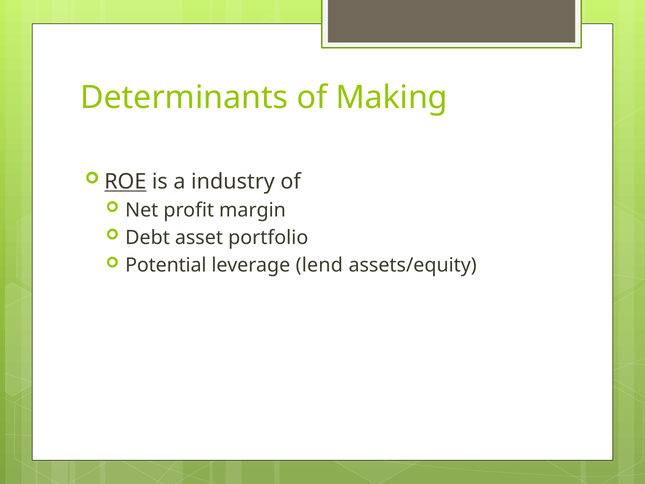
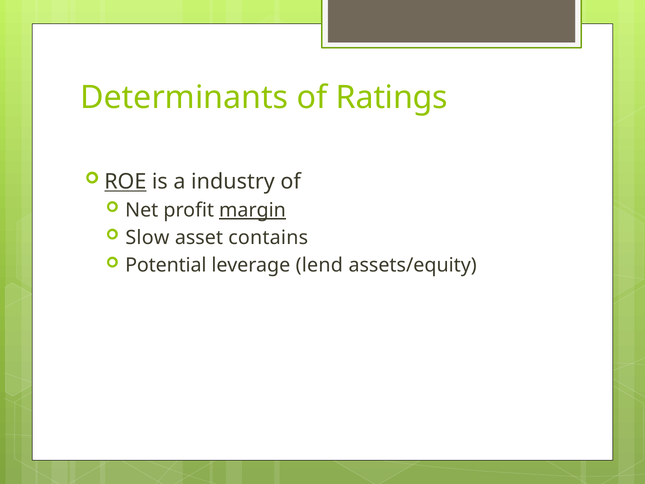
Making: Making -> Ratings (392, 97)
margin underline: none -> present (253, 210)
Debt: Debt -> Slow (147, 238)
portfolio: portfolio -> contains (268, 238)
